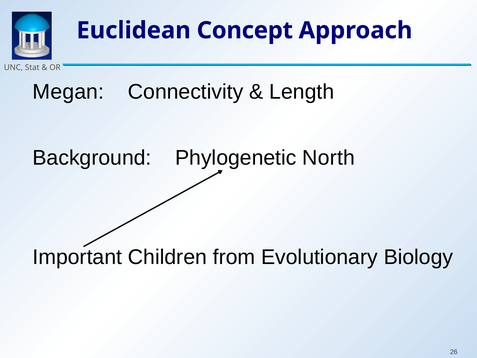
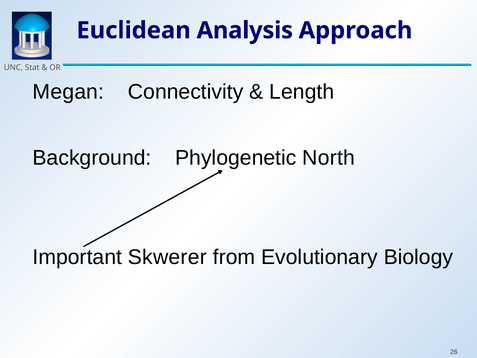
Concept: Concept -> Analysis (245, 30)
Children: Children -> Skwerer (167, 257)
